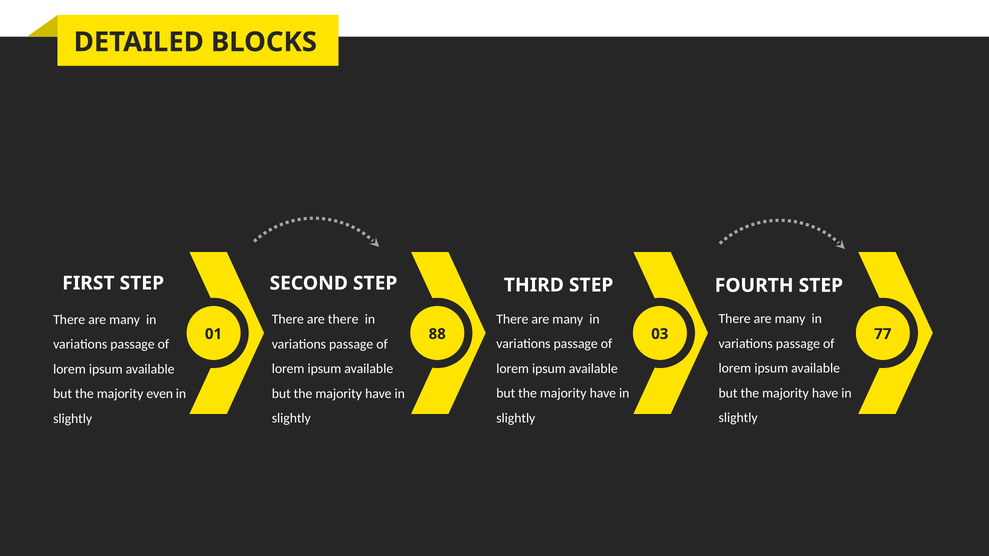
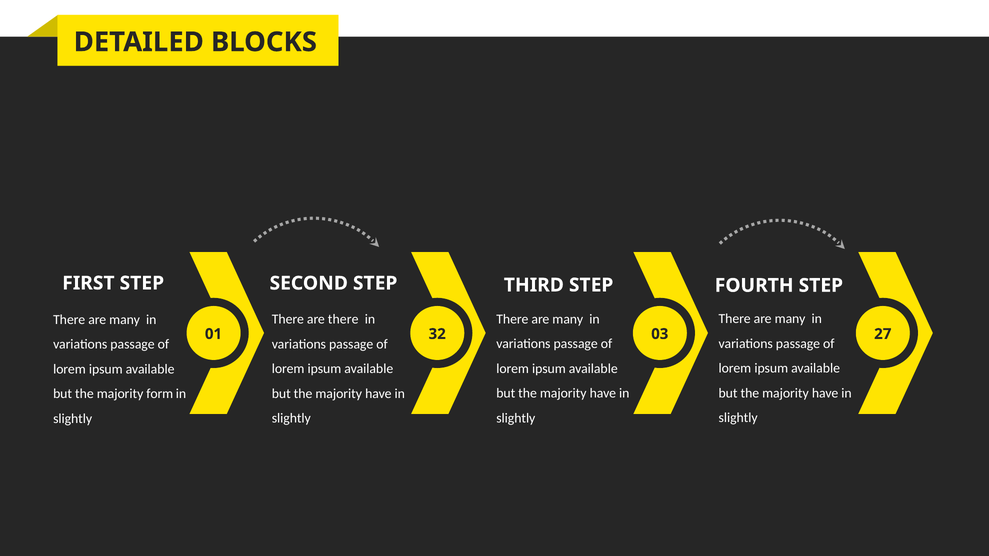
88: 88 -> 32 (437, 334)
77: 77 -> 27 (883, 334)
even: even -> form (160, 394)
